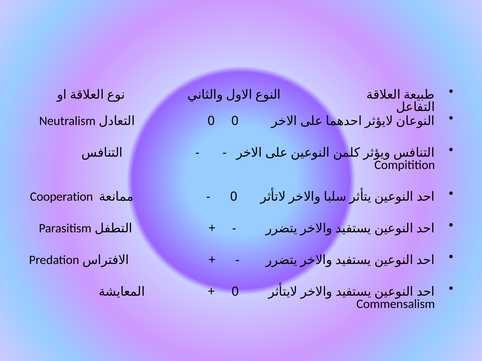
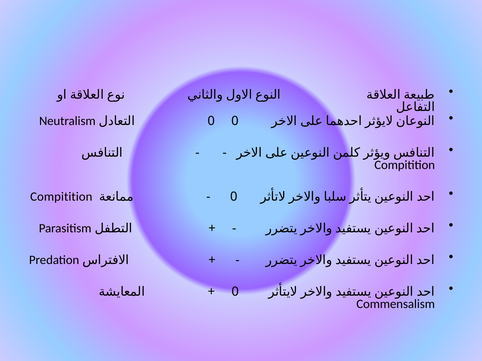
Cooperation: Cooperation -> Compitition (61, 197)
